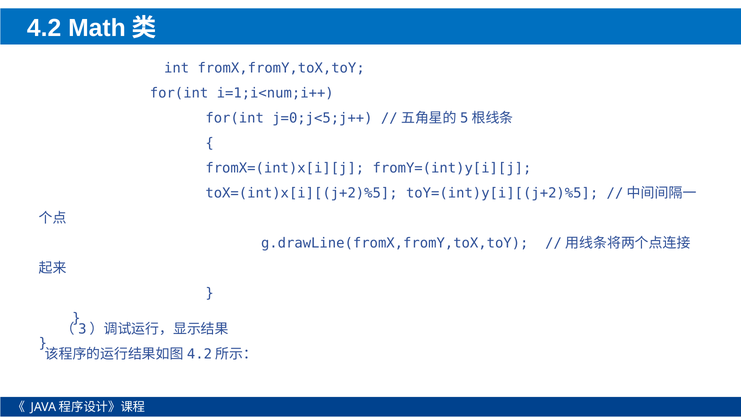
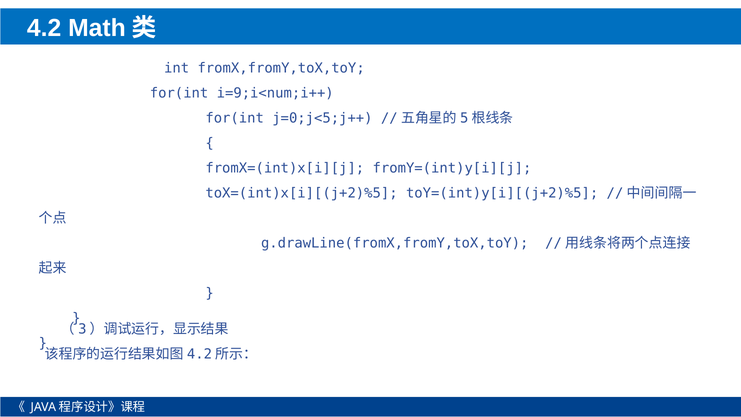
i=1;i<num;i++: i=1;i<num;i++ -> i=9;i<num;i++ (275, 93)
